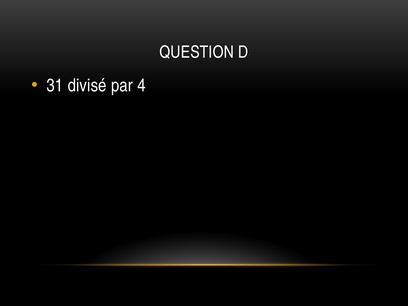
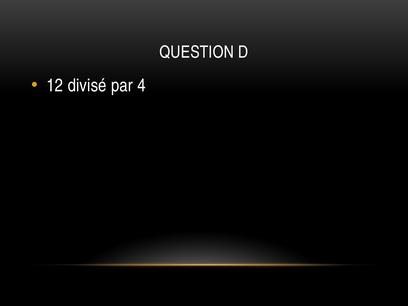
31: 31 -> 12 (55, 86)
